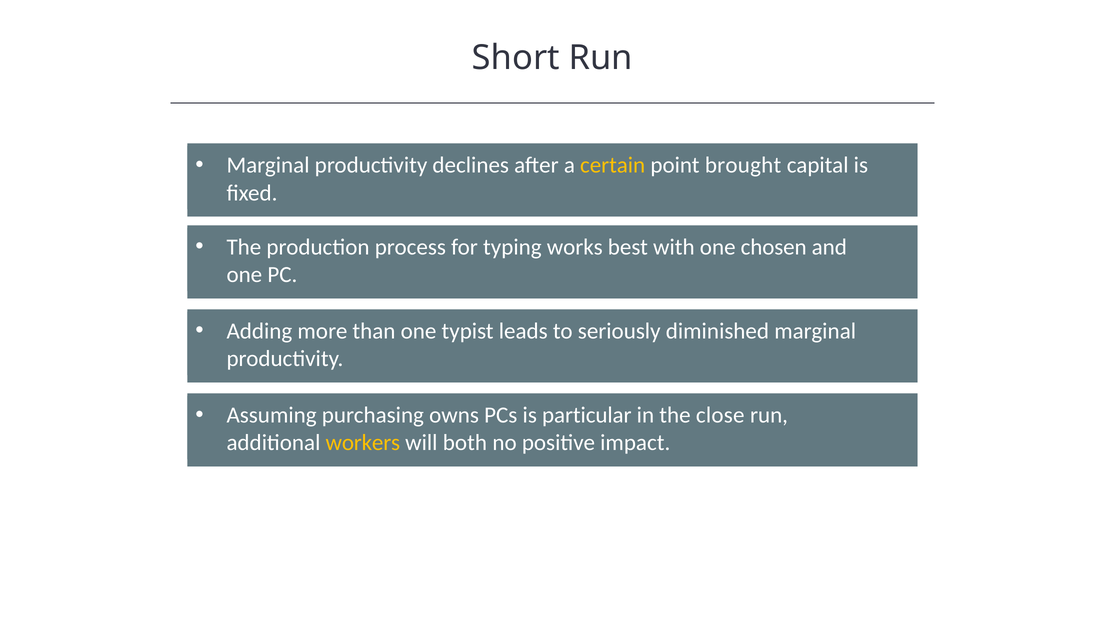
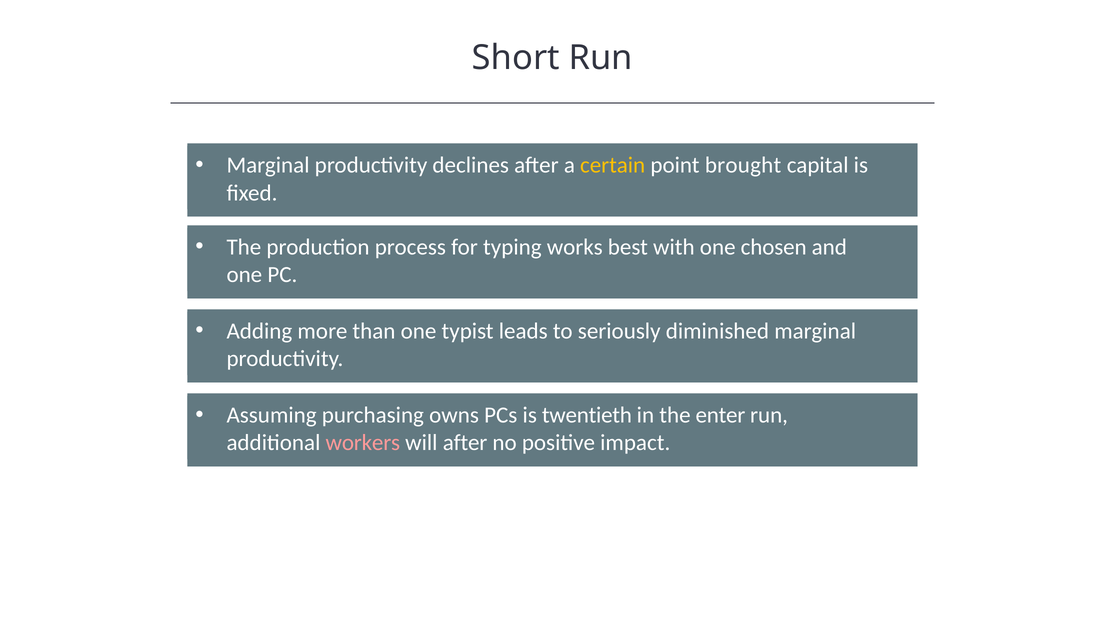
particular: particular -> twentieth (587, 415)
close: close -> enter (720, 415)
workers colour: yellow -> pink (363, 443)
will both: both -> after (465, 443)
